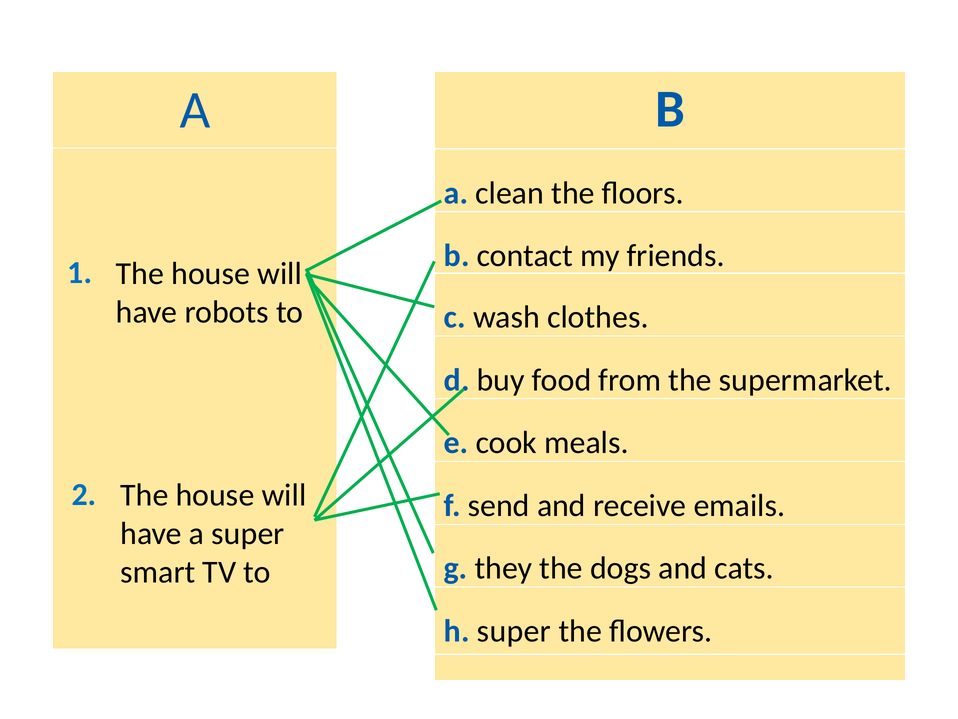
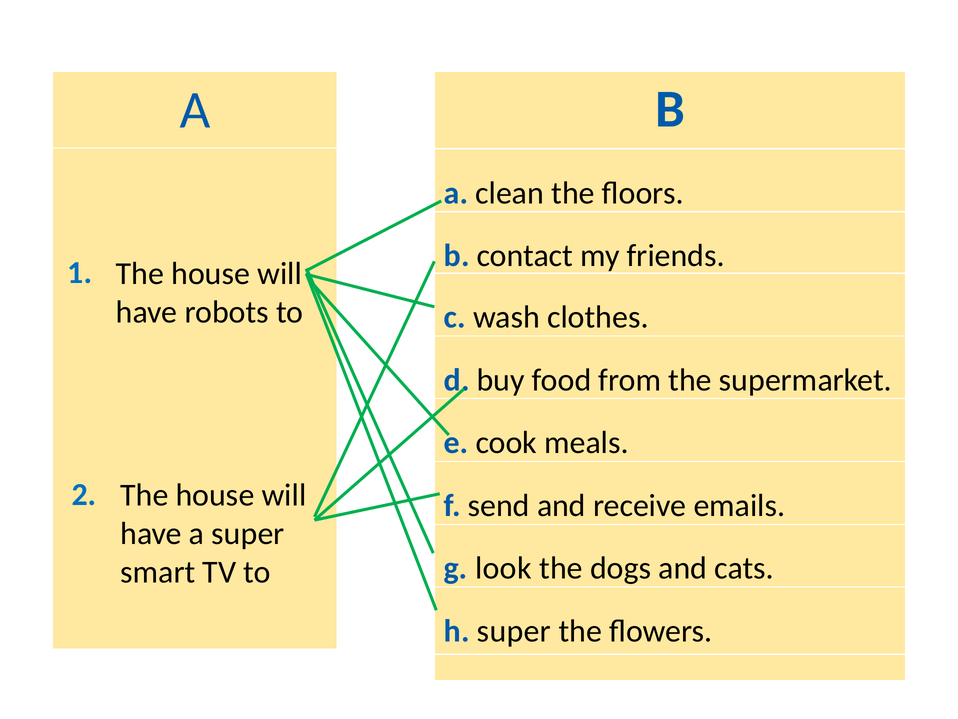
they: they -> look (503, 568)
